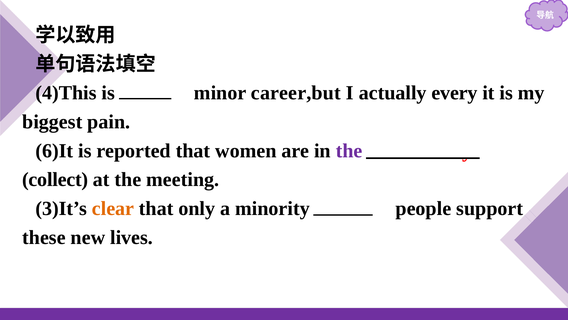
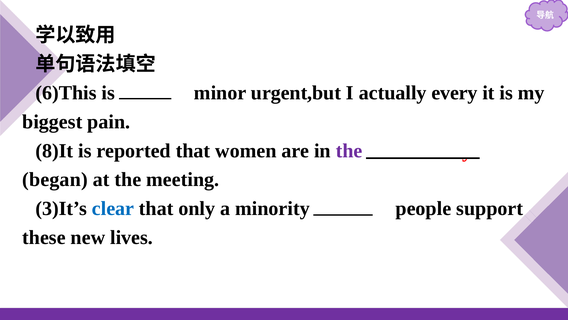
4)This: 4)This -> 6)This (66, 93)
career,but: career,but -> urgent,but (296, 93)
6)It: 6)It -> 8)It (54, 151)
collect: collect -> began (55, 179)
clear colour: orange -> blue (113, 208)
